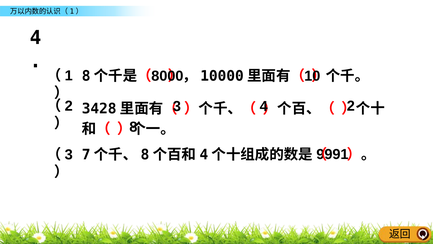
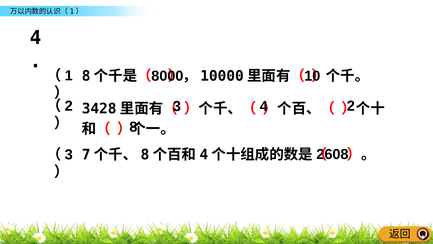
9991: 9991 -> 2608 (332, 154)
